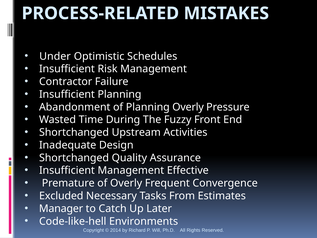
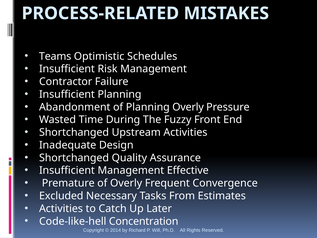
Under: Under -> Teams (55, 56)
Manager: Manager -> Activities (61, 208)
Environments: Environments -> Concentration (144, 221)
